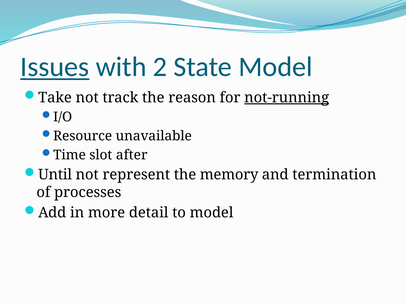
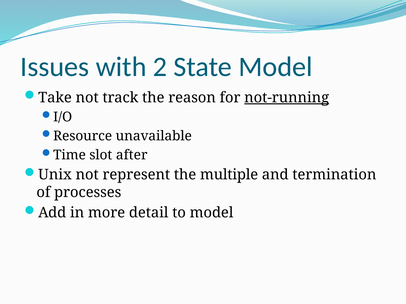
Issues underline: present -> none (55, 67)
Until: Until -> Unix (55, 175)
memory: memory -> multiple (229, 175)
